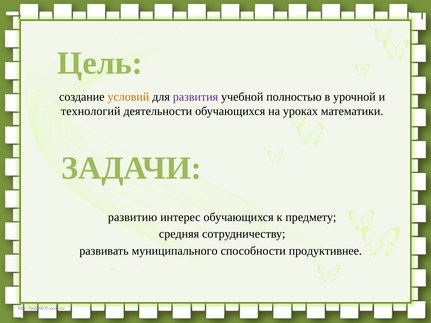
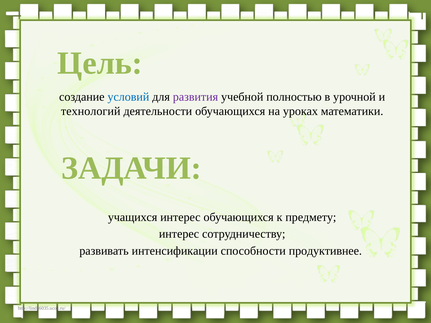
условий colour: orange -> blue (128, 97)
развитию: развитию -> учащихся (133, 217)
средняя: средняя -> интерес (179, 234)
муниципального: муниципального -> интенсификации (175, 251)
